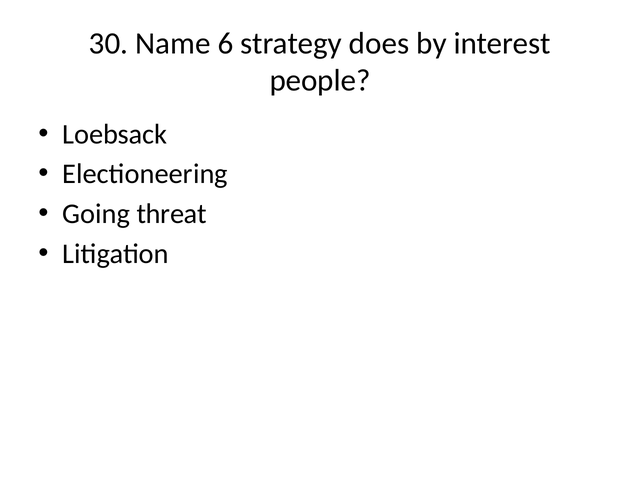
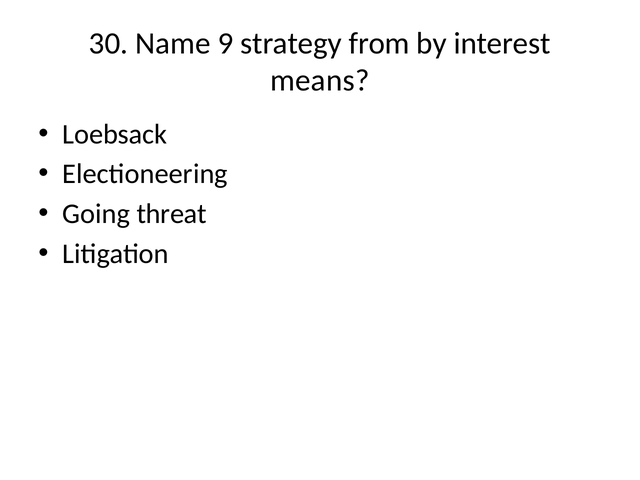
6: 6 -> 9 (225, 43)
does: does -> from (379, 43)
people: people -> means (320, 81)
